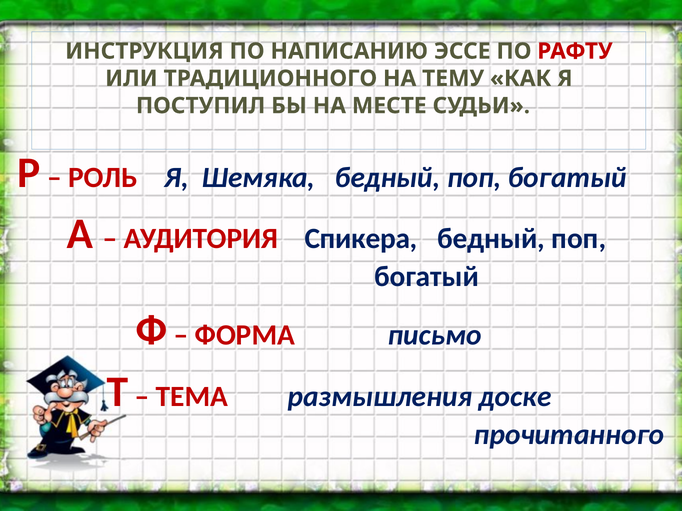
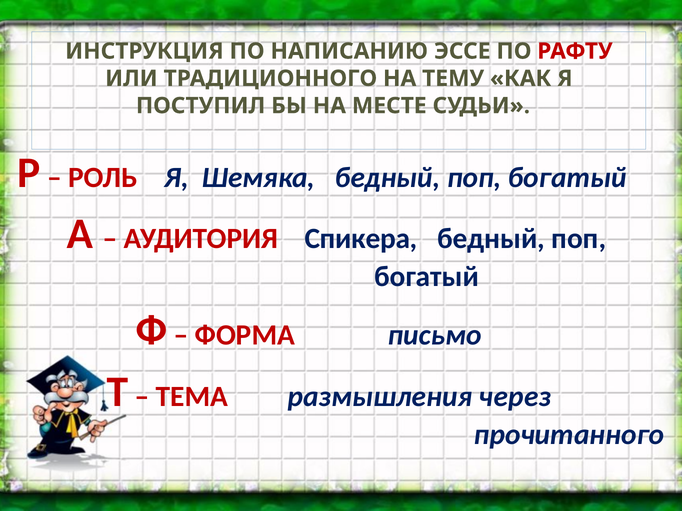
доске: доске -> через (515, 397)
